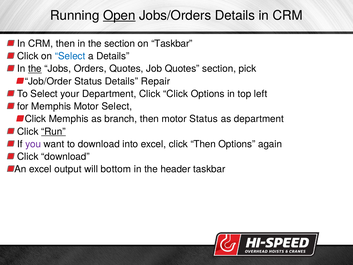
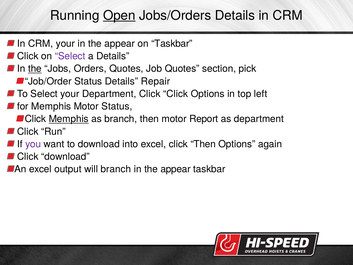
CRM then: then -> your (65, 44)
section: section -> appear (120, 44)
Select colour: blue -> purple (70, 56)
Motor Select: Select -> Status (117, 106)
Memphis underline: none -> present (69, 119)
motor Status: Status -> Report (204, 119)
Run underline: present -> none (53, 131)
will bottom: bottom -> branch (116, 169)
header: header -> appear (176, 169)
